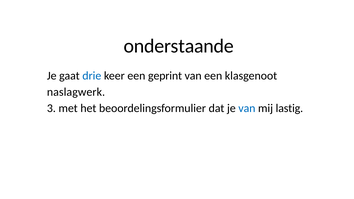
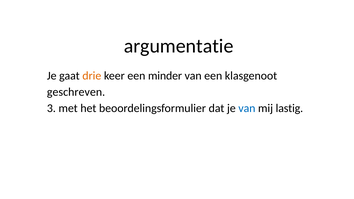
onderstaande: onderstaande -> argumentatie (179, 46)
drie colour: blue -> orange (92, 76)
geprint: geprint -> minder (165, 76)
naslagwerk: naslagwerk -> geschreven (76, 92)
